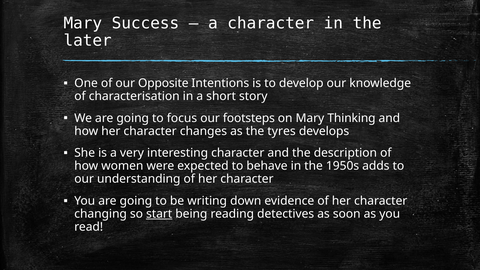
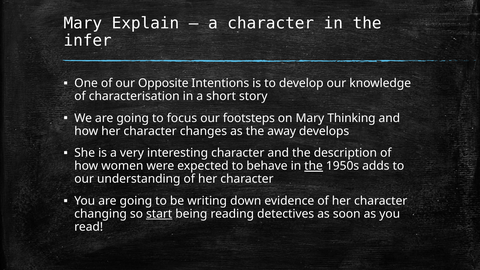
Success: Success -> Explain (145, 23)
later: later -> infer (88, 40)
tyres: tyres -> away (282, 131)
the underline: none -> present (314, 166)
